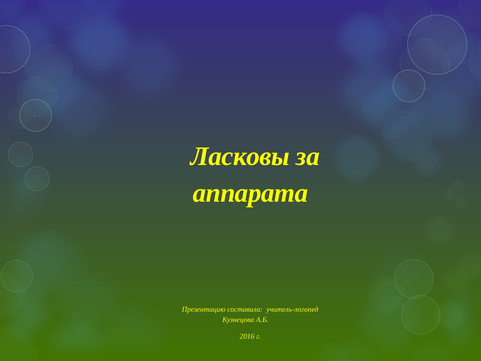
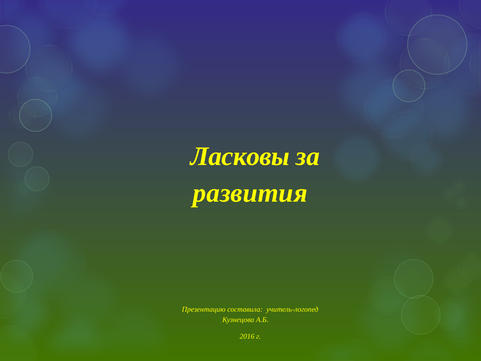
аппарата: аппарата -> развития (250, 193)
